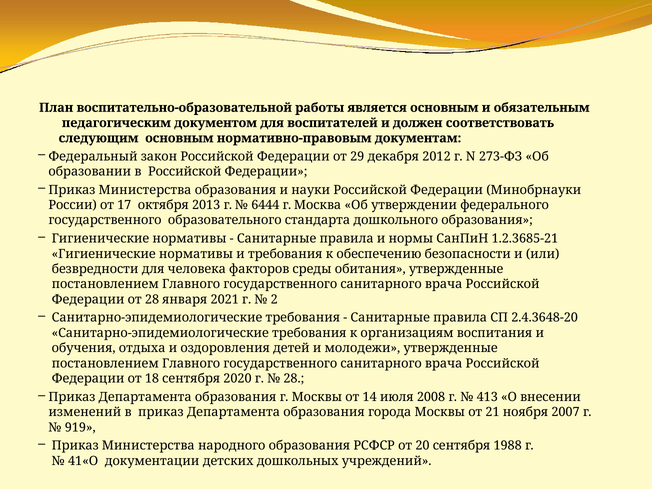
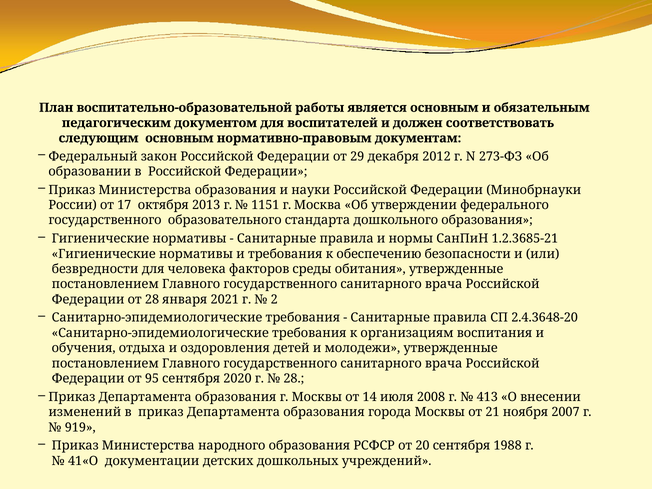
6444: 6444 -> 1151 (265, 205)
18: 18 -> 95 (152, 379)
